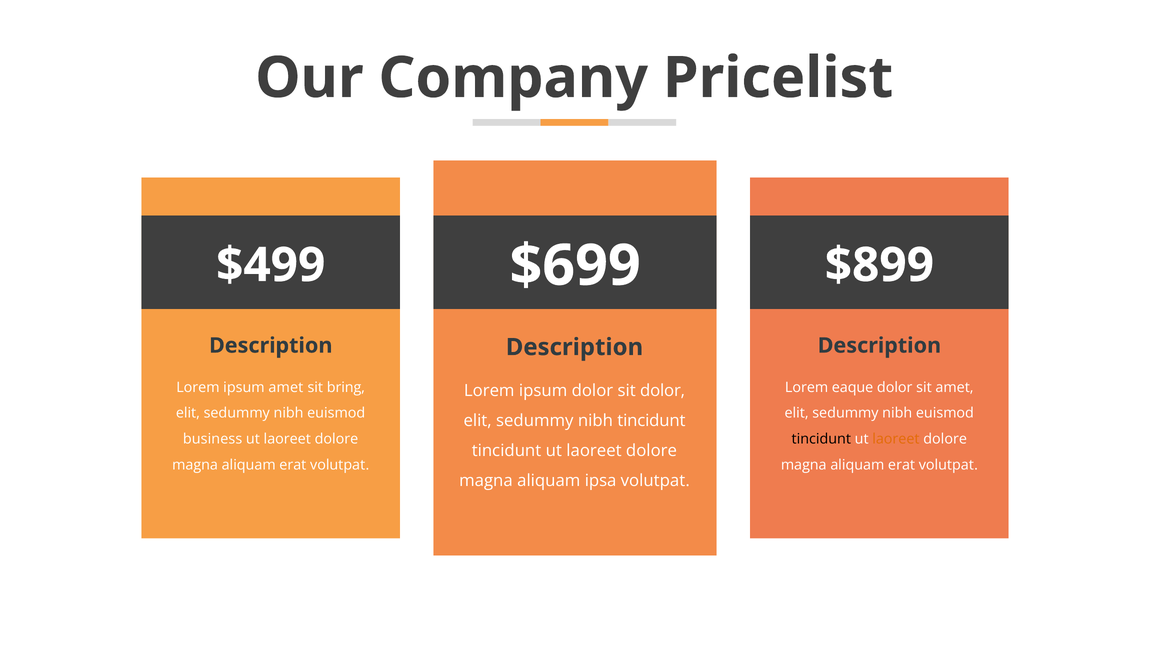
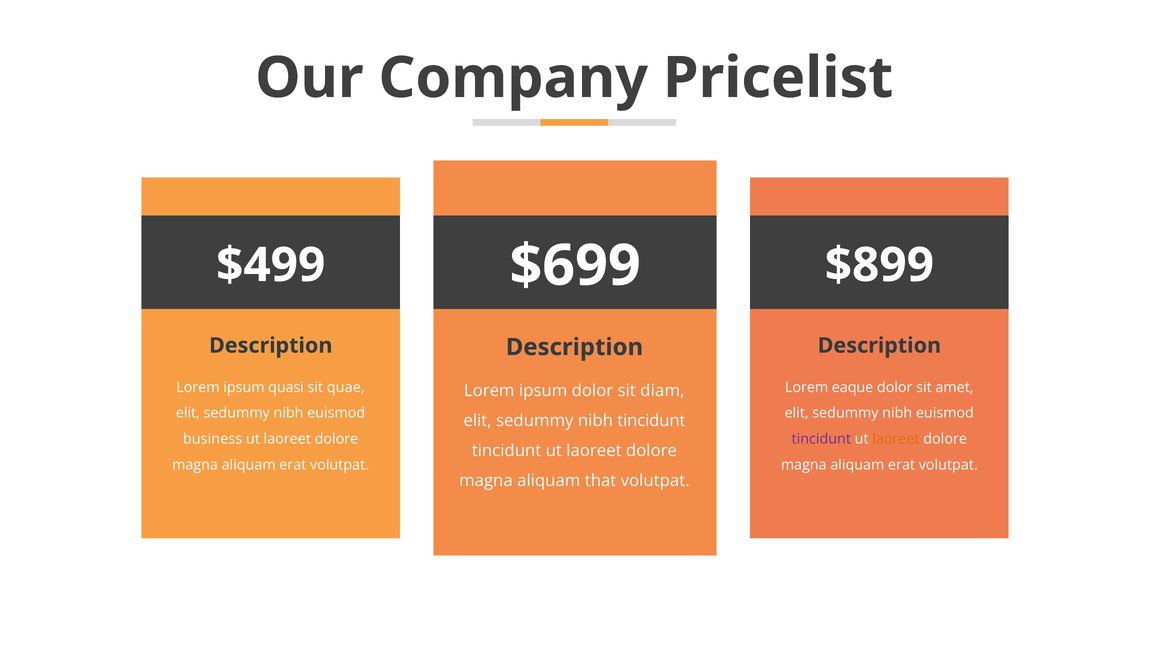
ipsum amet: amet -> quasi (286, 388)
bring: bring -> quae (346, 388)
sit dolor: dolor -> diam (662, 391)
tincidunt colour: black -> purple (821, 439)
ipsa: ipsa -> that (601, 481)
